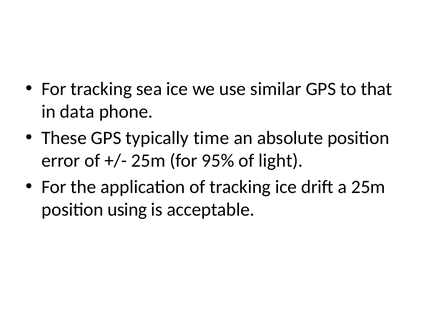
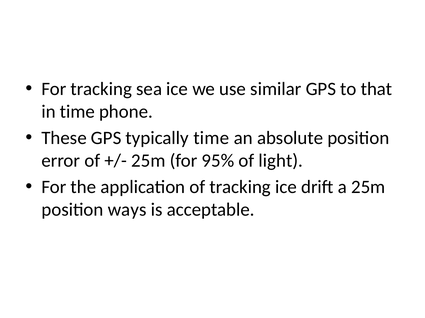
in data: data -> time (77, 112)
using: using -> ways (127, 210)
